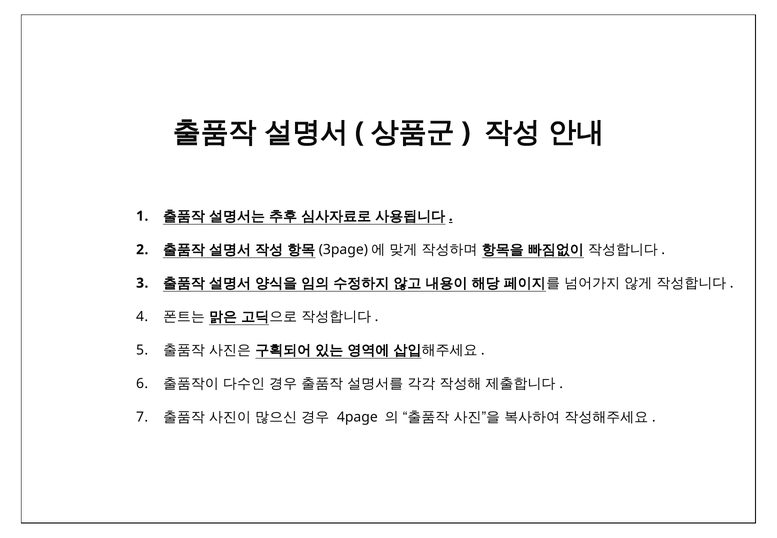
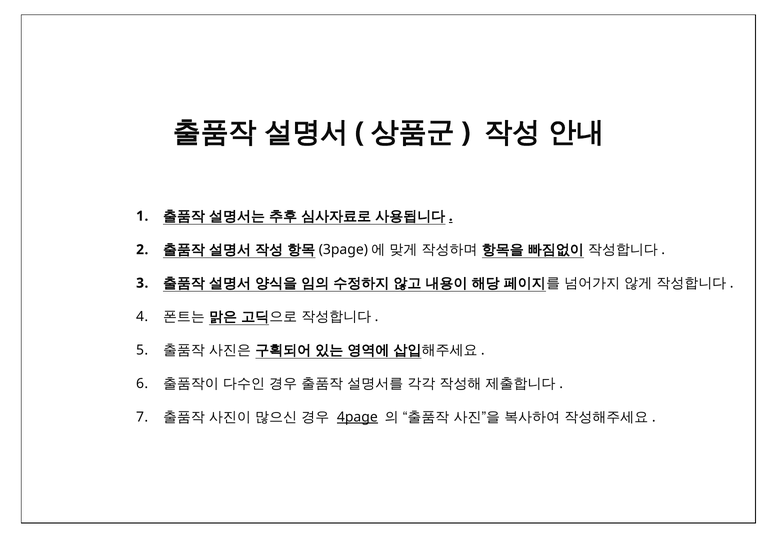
4page underline: none -> present (357, 417)
